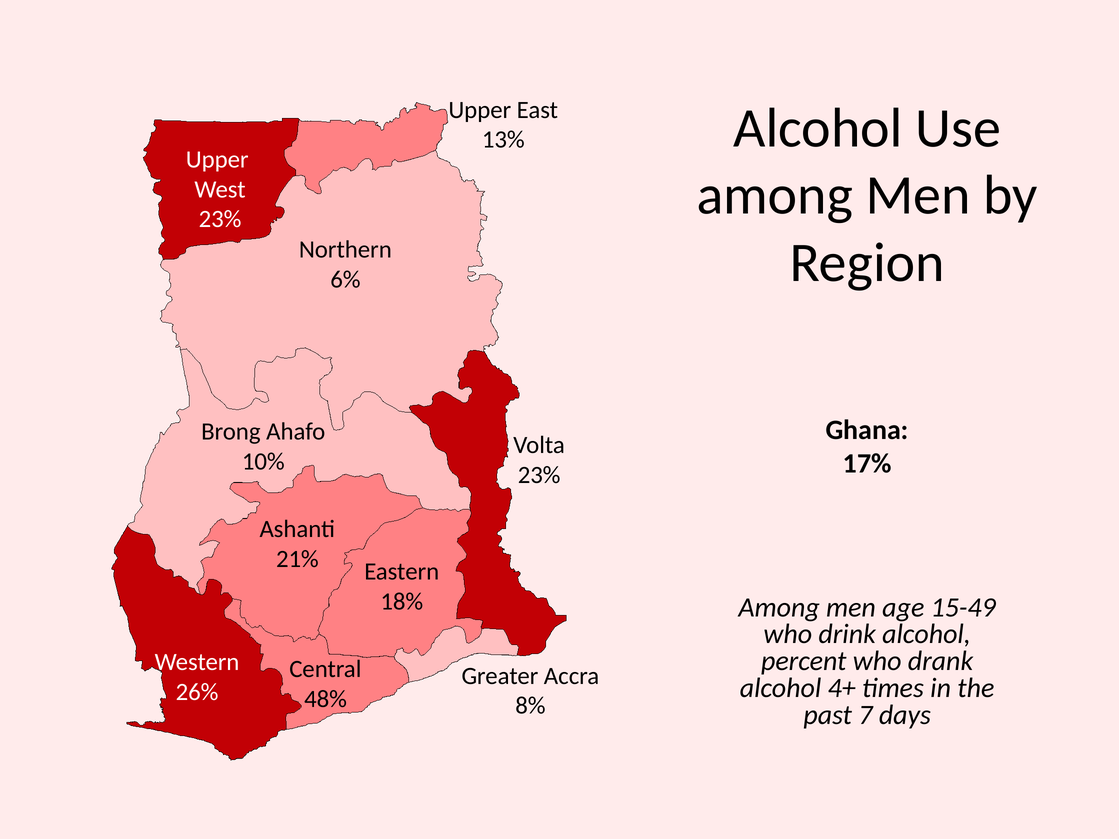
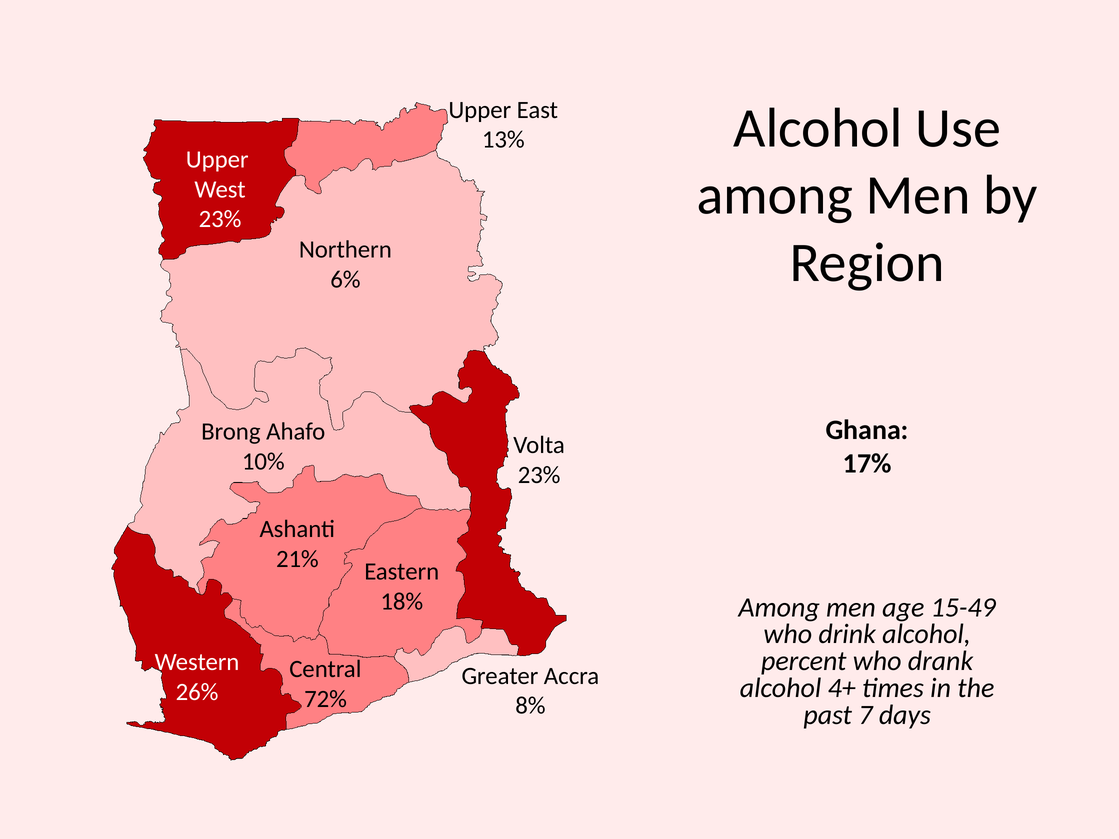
48%: 48% -> 72% (326, 699)
